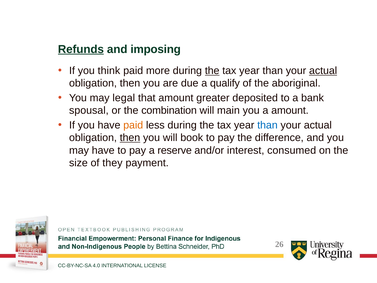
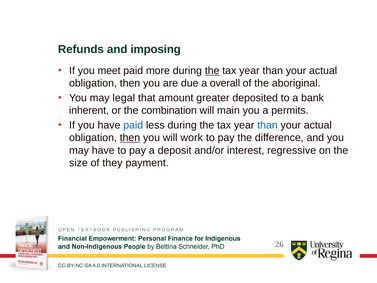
Refunds underline: present -> none (81, 49)
think: think -> meet (109, 71)
actual underline: present -> none (323, 71)
qualify: qualify -> overall (225, 83)
spousal: spousal -> inherent (89, 110)
a amount: amount -> permits (290, 110)
paid colour: orange -> blue (133, 125)
book: book -> work (192, 138)
reserve: reserve -> deposit (175, 150)
consumed: consumed -> regressive (292, 150)
